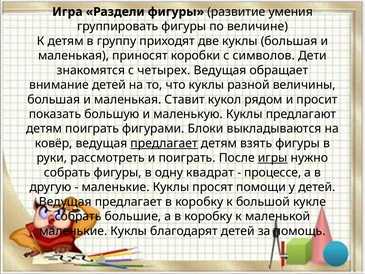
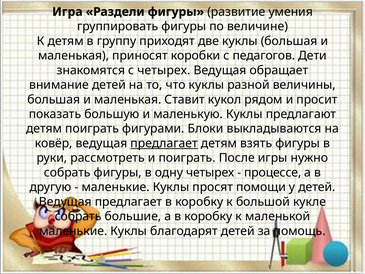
символов: символов -> педагогов (264, 56)
игры underline: present -> none (273, 158)
одну квадрат: квадрат -> четырех (210, 172)
